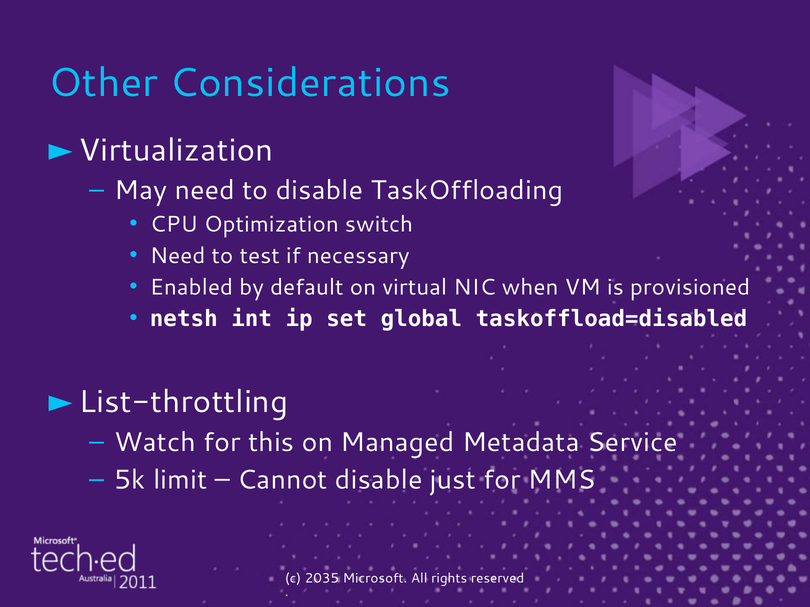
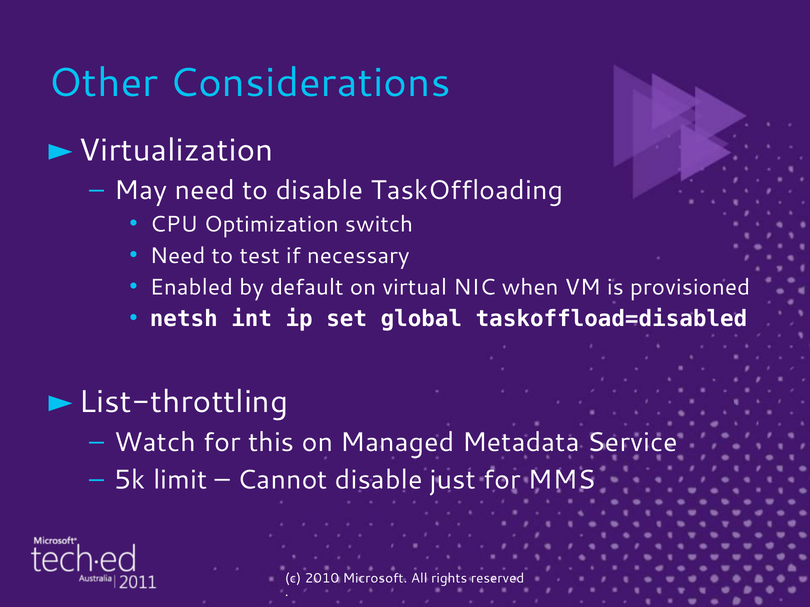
2035: 2035 -> 2010 (322, 579)
